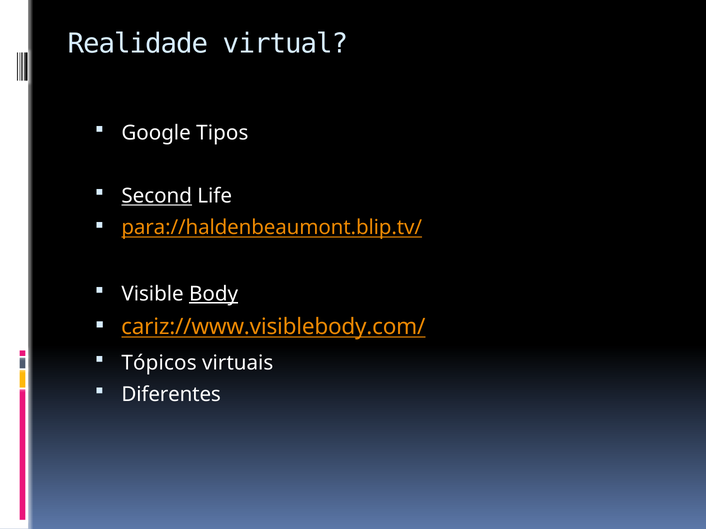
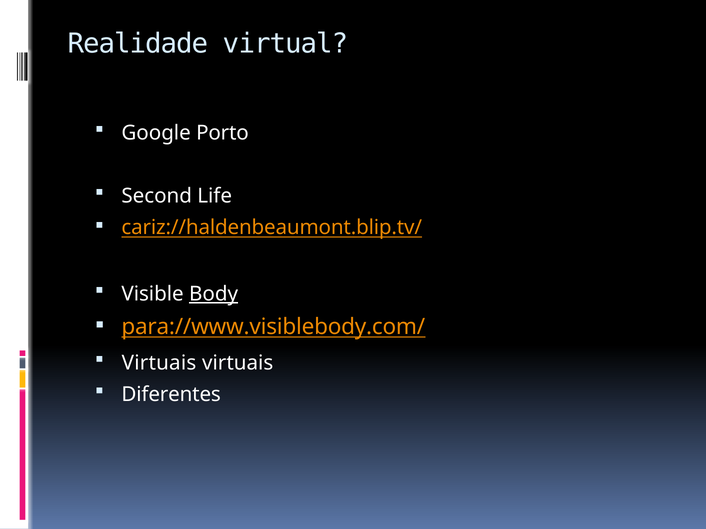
Tipos: Tipos -> Porto (222, 133)
Second underline: present -> none (157, 196)
para://haldenbeaumont.blip.tv/: para://haldenbeaumont.blip.tv/ -> cariz://haldenbeaumont.blip.tv/ (272, 228)
cariz://www.visiblebody.com/: cariz://www.visiblebody.com/ -> para://www.visiblebody.com/ (273, 327)
Tópicos: Tópicos -> Virtuais (159, 363)
